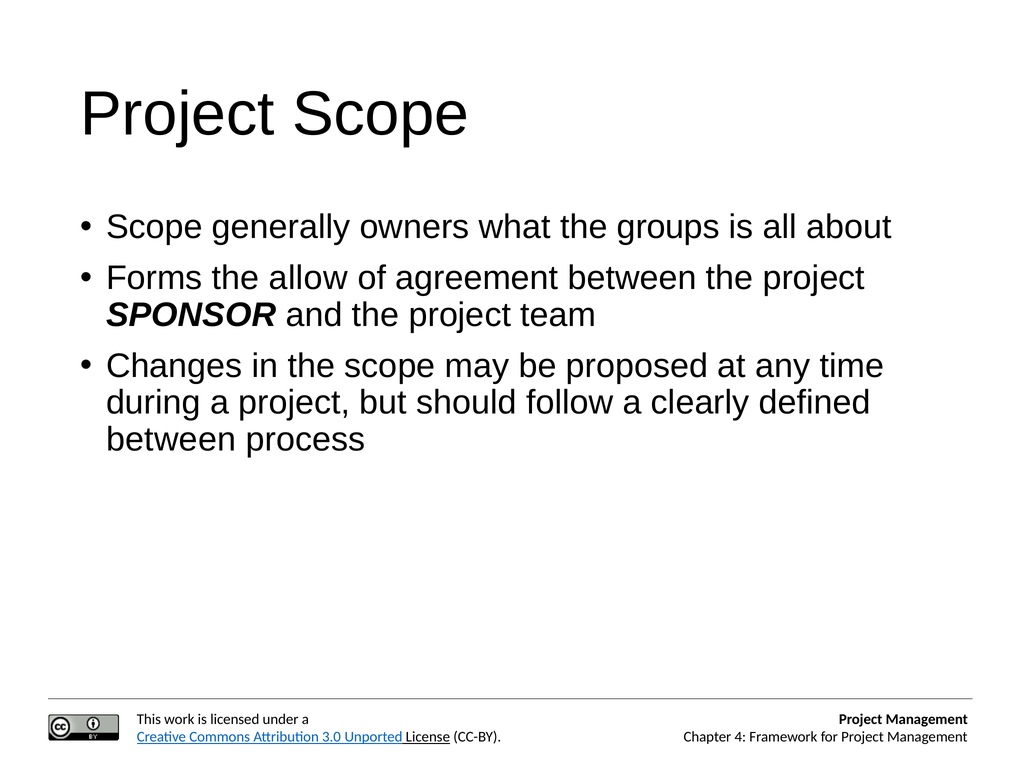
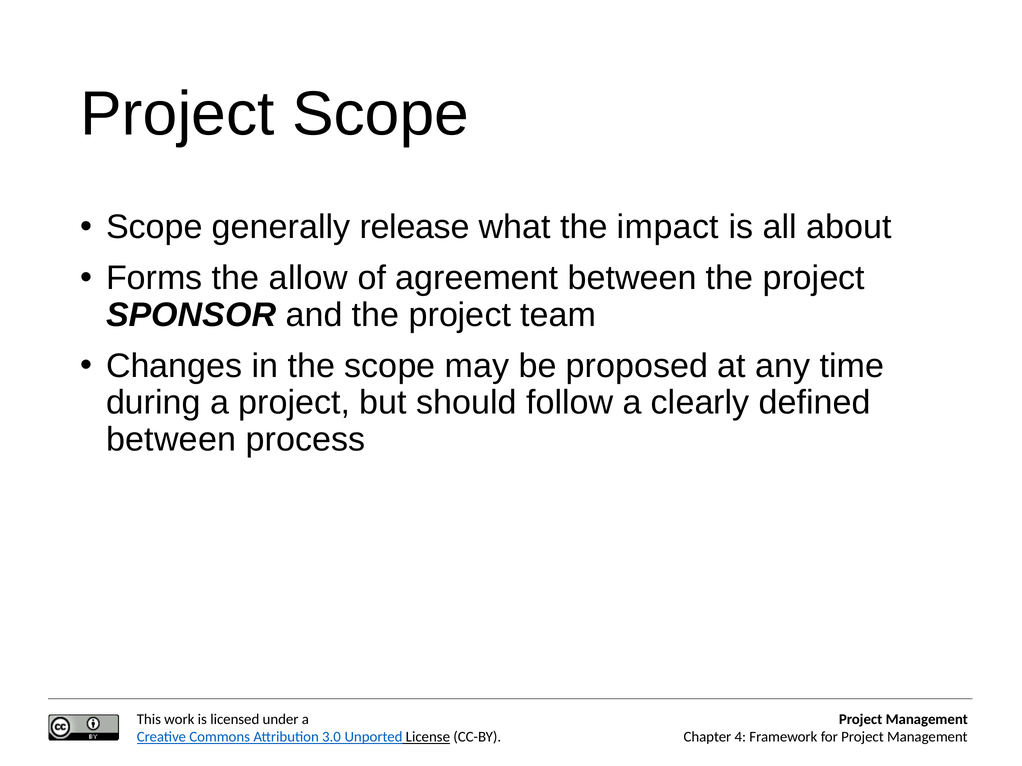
owners: owners -> release (415, 227)
groups: groups -> impact (668, 227)
